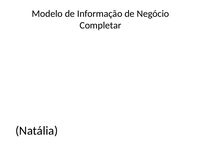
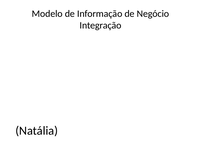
Completar: Completar -> Integração (101, 25)
